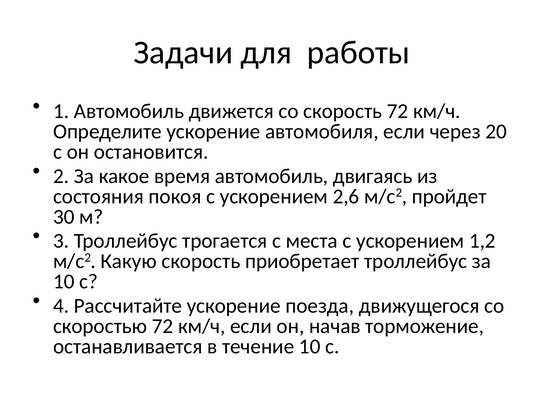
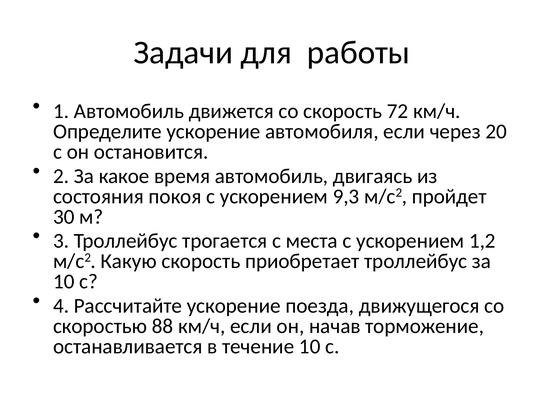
2,6: 2,6 -> 9,3 (346, 196)
скоростью 72: 72 -> 88 (163, 326)
